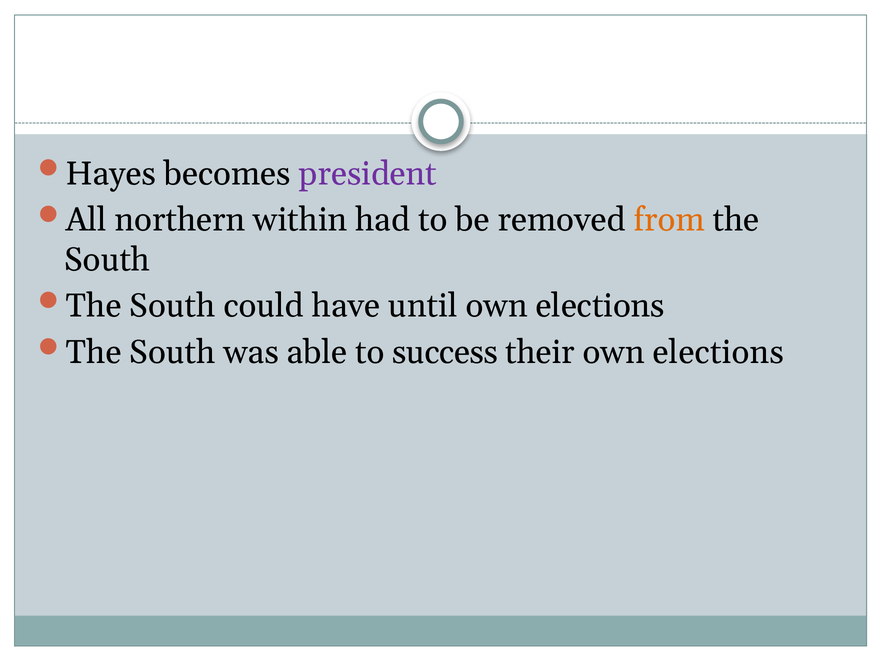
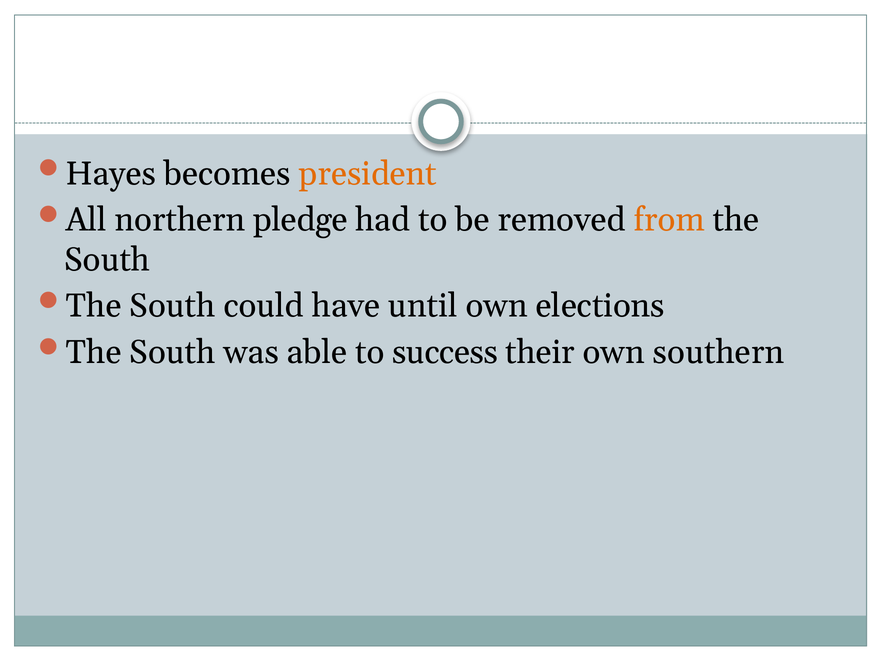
president colour: purple -> orange (368, 174)
within: within -> pledge (301, 220)
their own elections: elections -> southern (718, 353)
